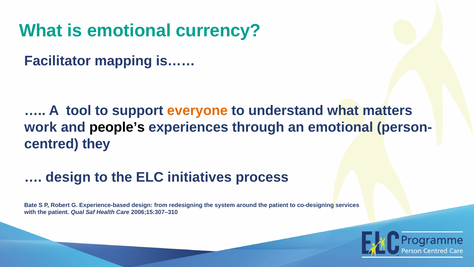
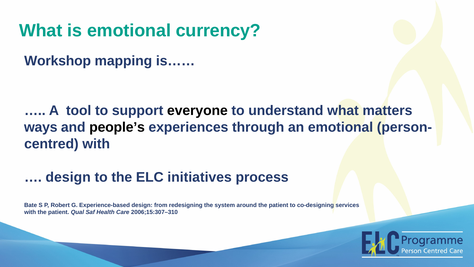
Facilitator: Facilitator -> Workshop (58, 61)
everyone colour: orange -> black (197, 111)
work: work -> ways (41, 127)
they: they -> with (96, 144)
